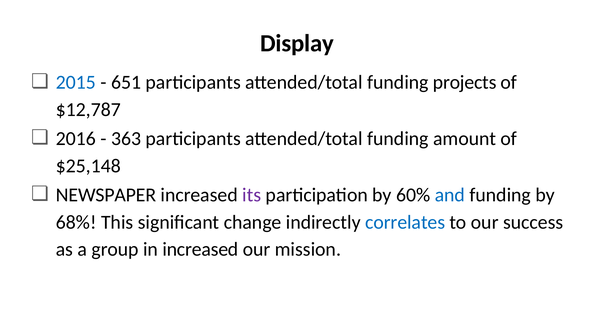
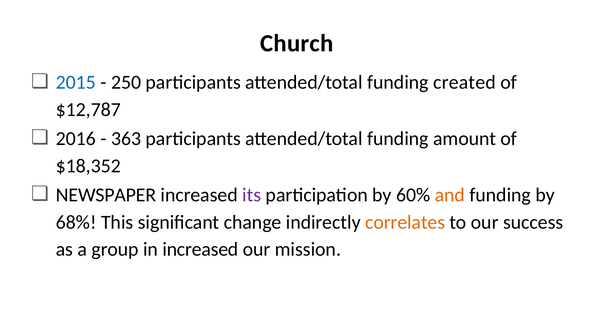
Display: Display -> Church (297, 43)
651: 651 -> 250 (126, 82)
projects: projects -> created (464, 82)
$25,148: $25,148 -> $18,352 (88, 166)
and colour: blue -> orange (450, 195)
correlates colour: blue -> orange (405, 222)
